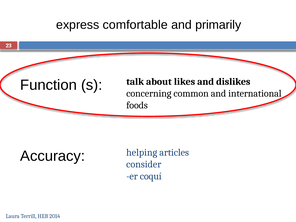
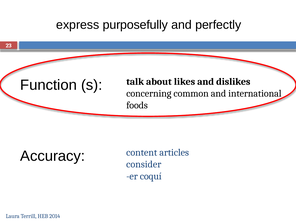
comfortable: comfortable -> purposefully (135, 25)
primarily: primarily -> perfectly (218, 25)
helping: helping -> content (142, 152)
